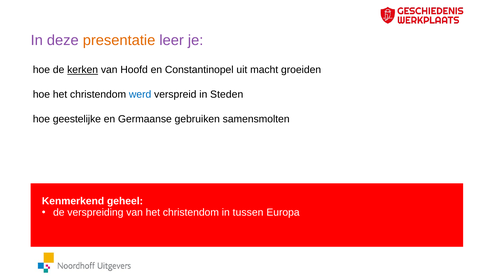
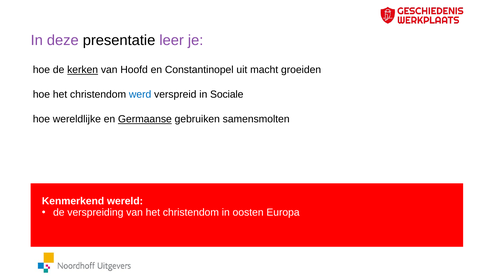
presentatie colour: orange -> black (119, 40)
Steden: Steden -> Sociale (227, 94)
geestelijke: geestelijke -> wereldlijke (77, 119)
Germaanse underline: none -> present (145, 119)
geheel: geheel -> wereld (125, 201)
tussen: tussen -> oosten (248, 212)
